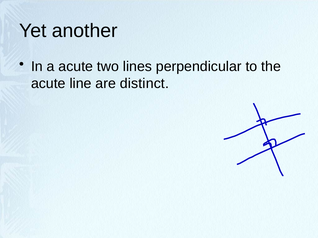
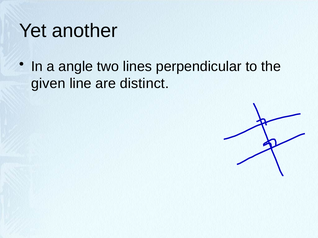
a acute: acute -> angle (76, 67)
acute: acute -> given (48, 84)
